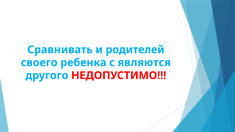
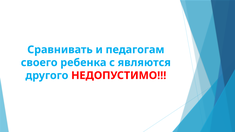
родителей: родителей -> педагогам (135, 50)
